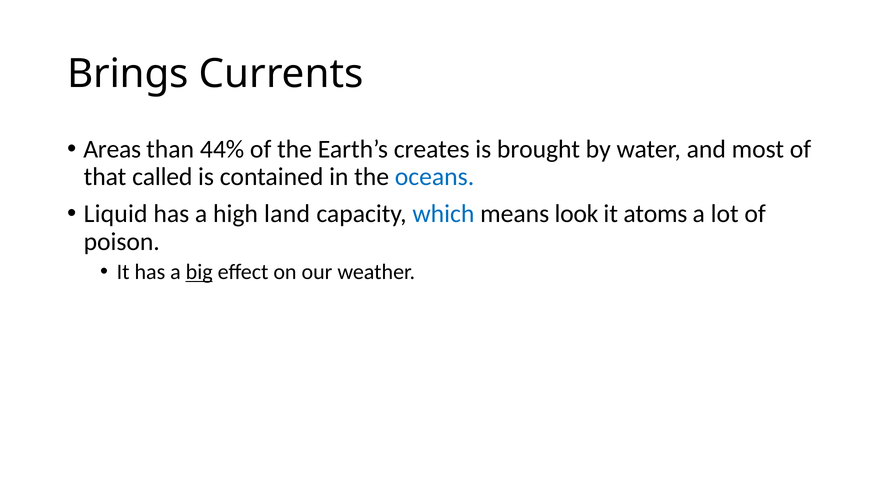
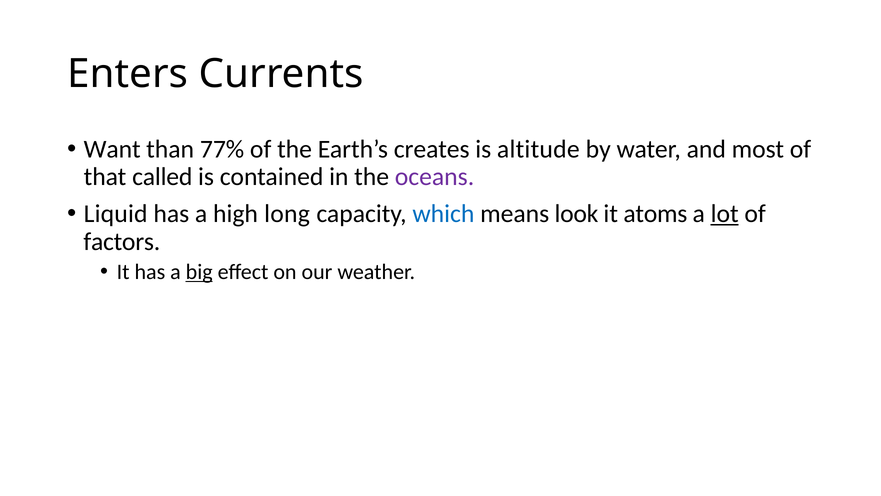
Brings: Brings -> Enters (128, 74)
Areas: Areas -> Want (112, 149)
44%: 44% -> 77% (222, 149)
brought: brought -> altitude (538, 149)
oceans colour: blue -> purple (435, 177)
land: land -> long (287, 214)
lot underline: none -> present (725, 214)
poison: poison -> factors (122, 241)
